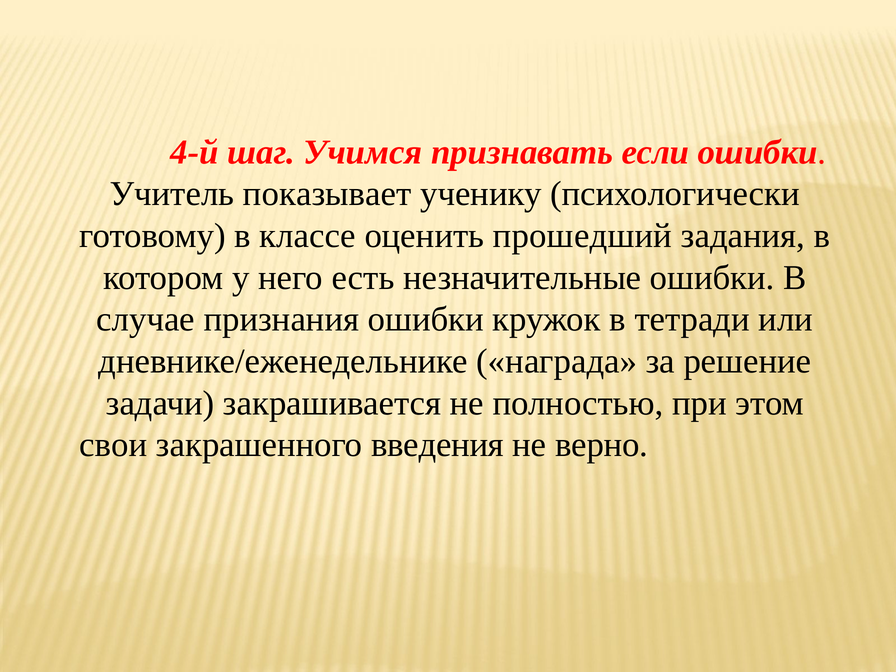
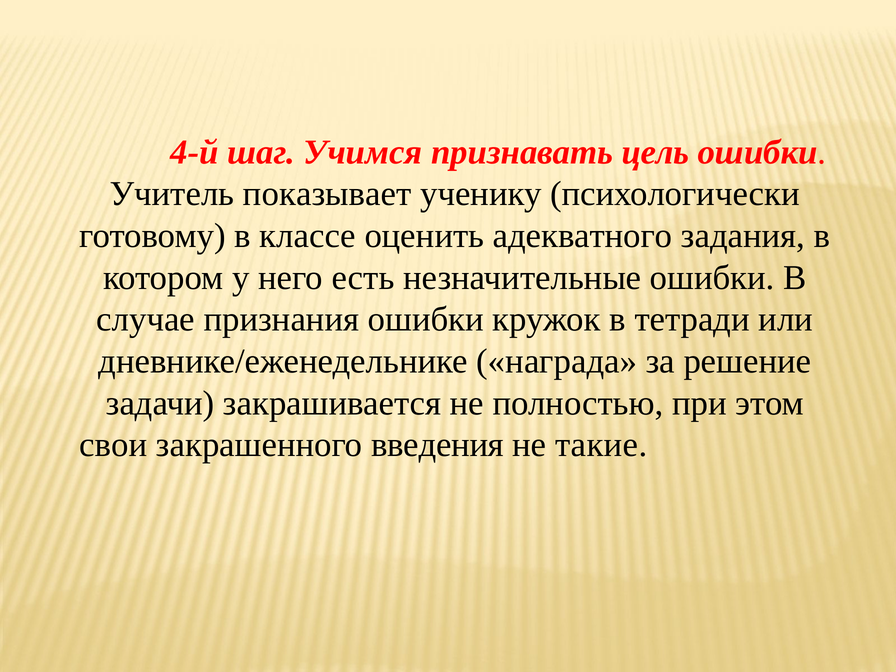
если: если -> цель (656, 152)
прошедший: прошедший -> адекватного (583, 236)
верно: верно -> такие (601, 445)
